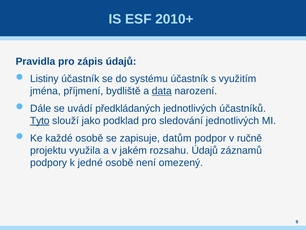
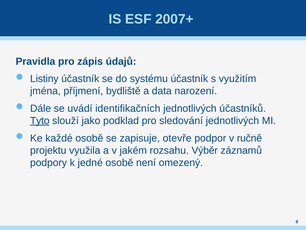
2010+: 2010+ -> 2007+ (174, 19)
data underline: present -> none (162, 91)
předkládaných: předkládaných -> identifikačních (128, 108)
datům: datům -> otevře (177, 138)
rozsahu Údajů: Údajů -> Výběr (205, 150)
